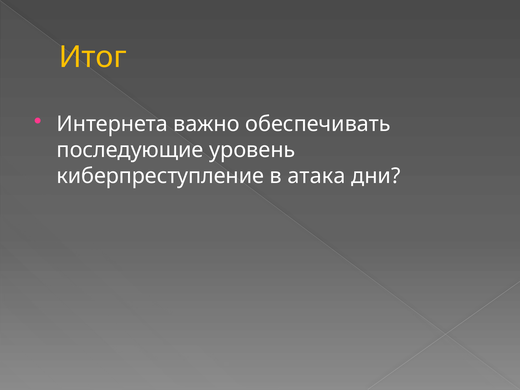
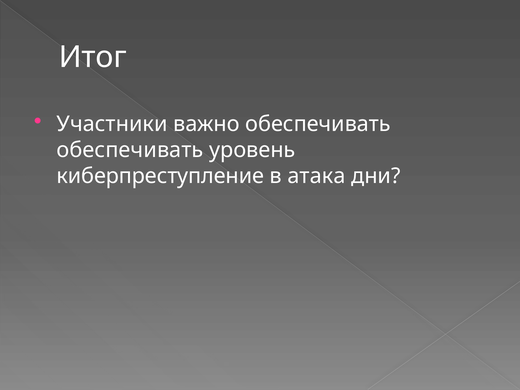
Итог colour: yellow -> white (93, 57)
Интернета: Интернета -> Участники (112, 124)
последующие: последующие -> обеспечивать (130, 150)
